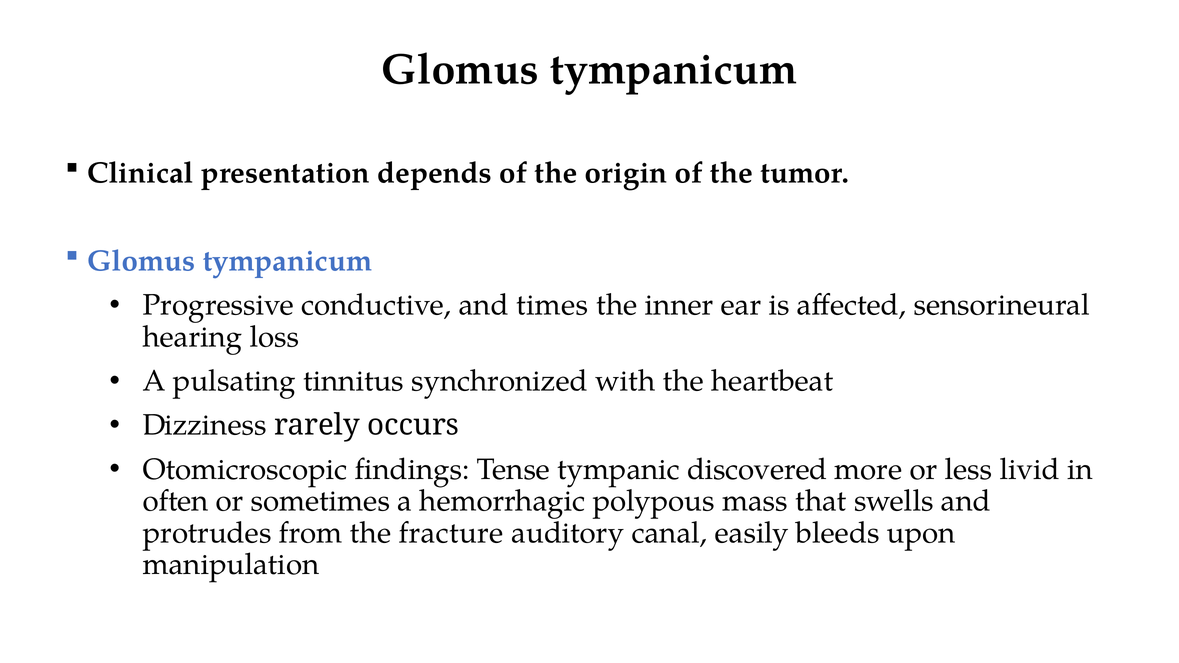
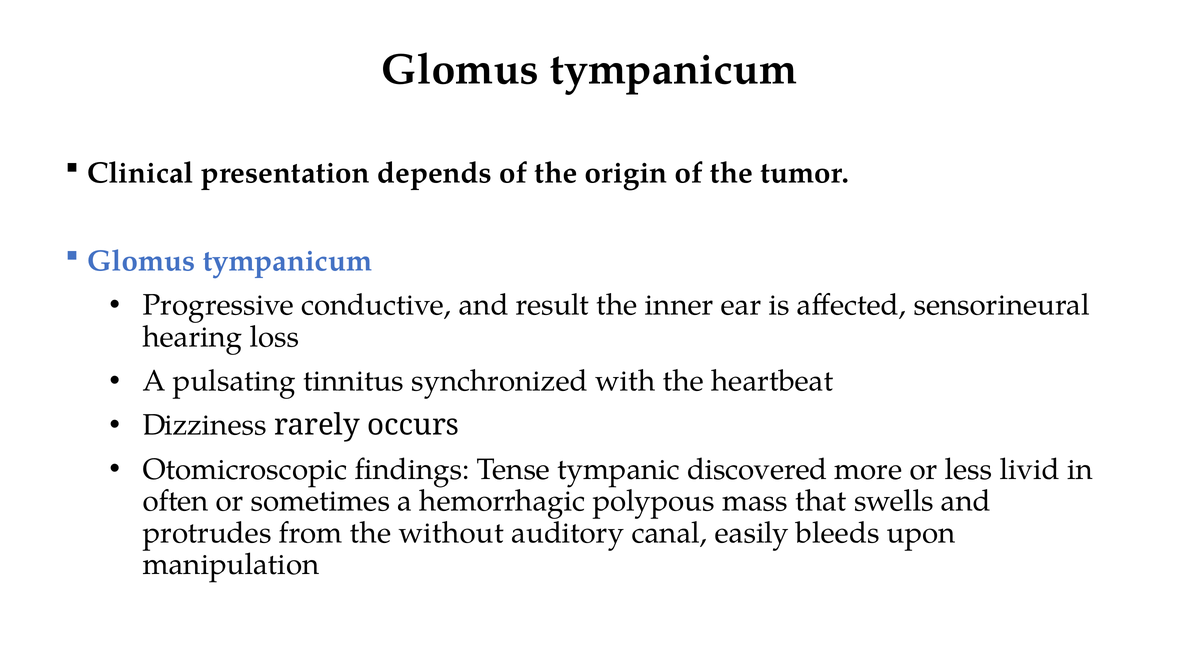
times: times -> result (552, 305)
fracture: fracture -> without (451, 533)
